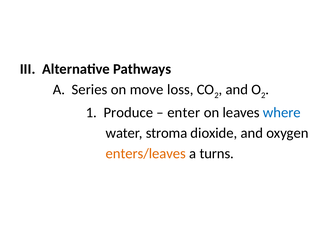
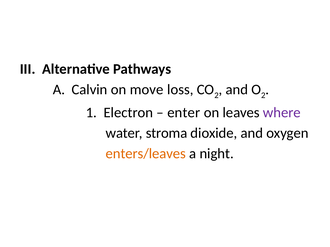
Series: Series -> Calvin (90, 90)
Produce: Produce -> Electron (128, 113)
where colour: blue -> purple (282, 113)
turns: turns -> night (217, 154)
